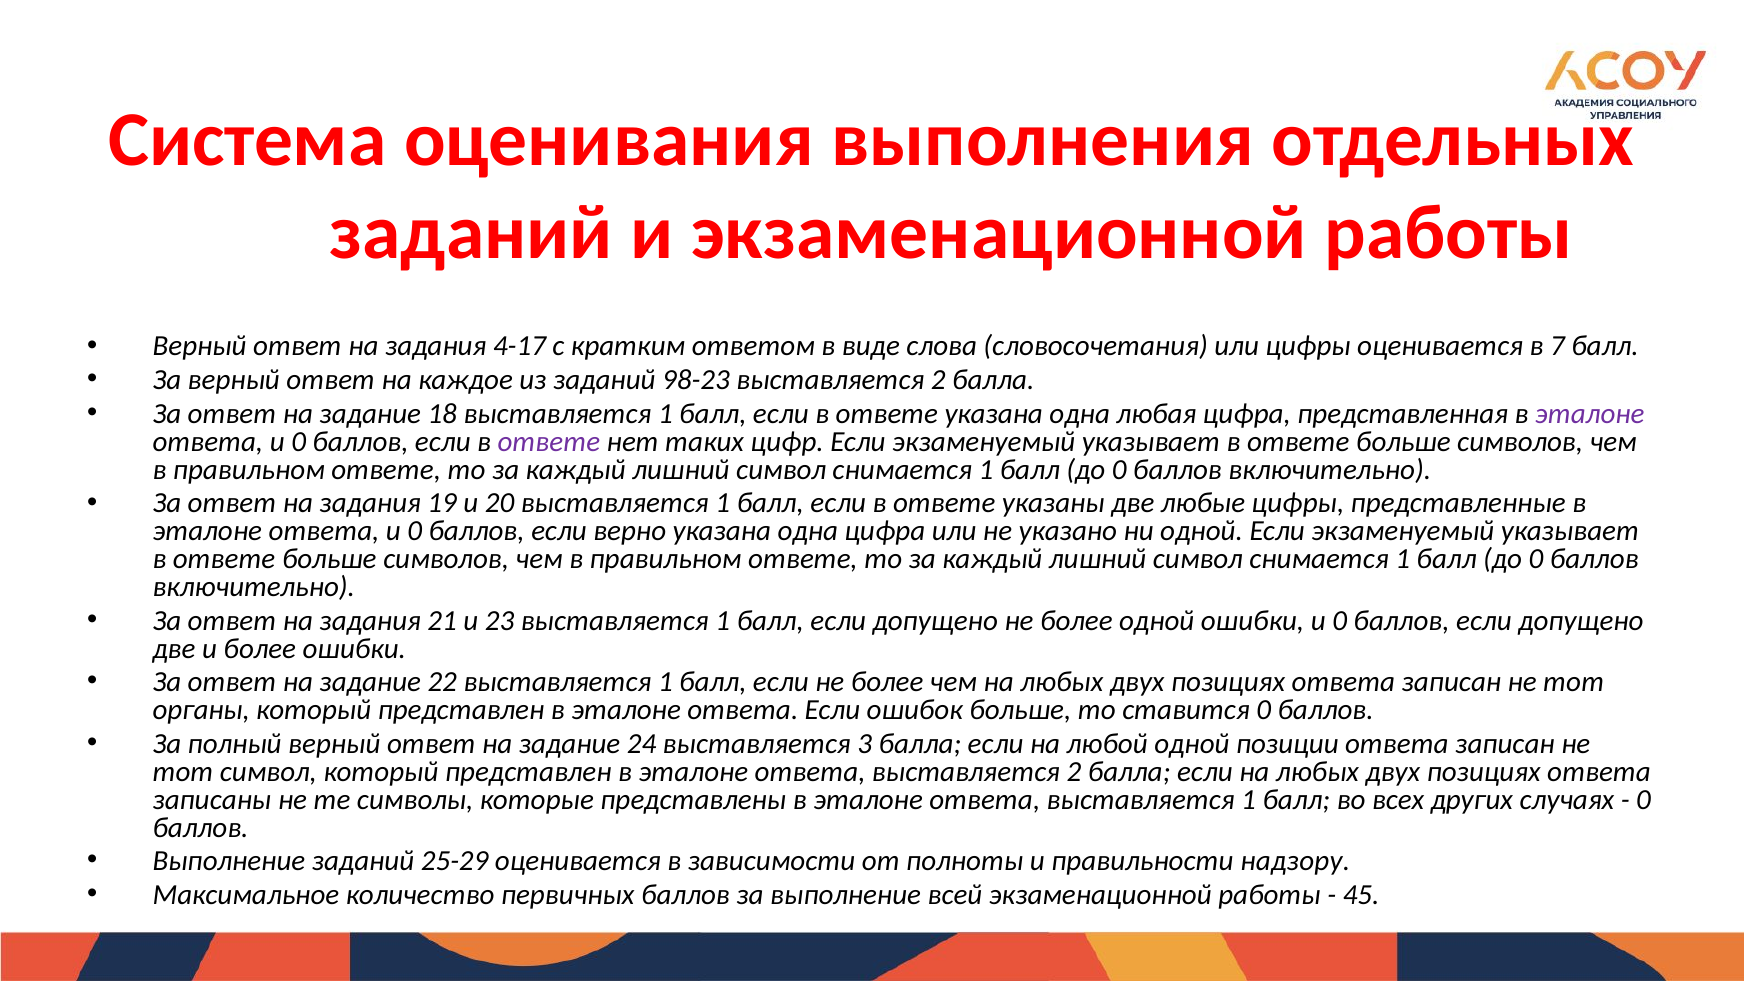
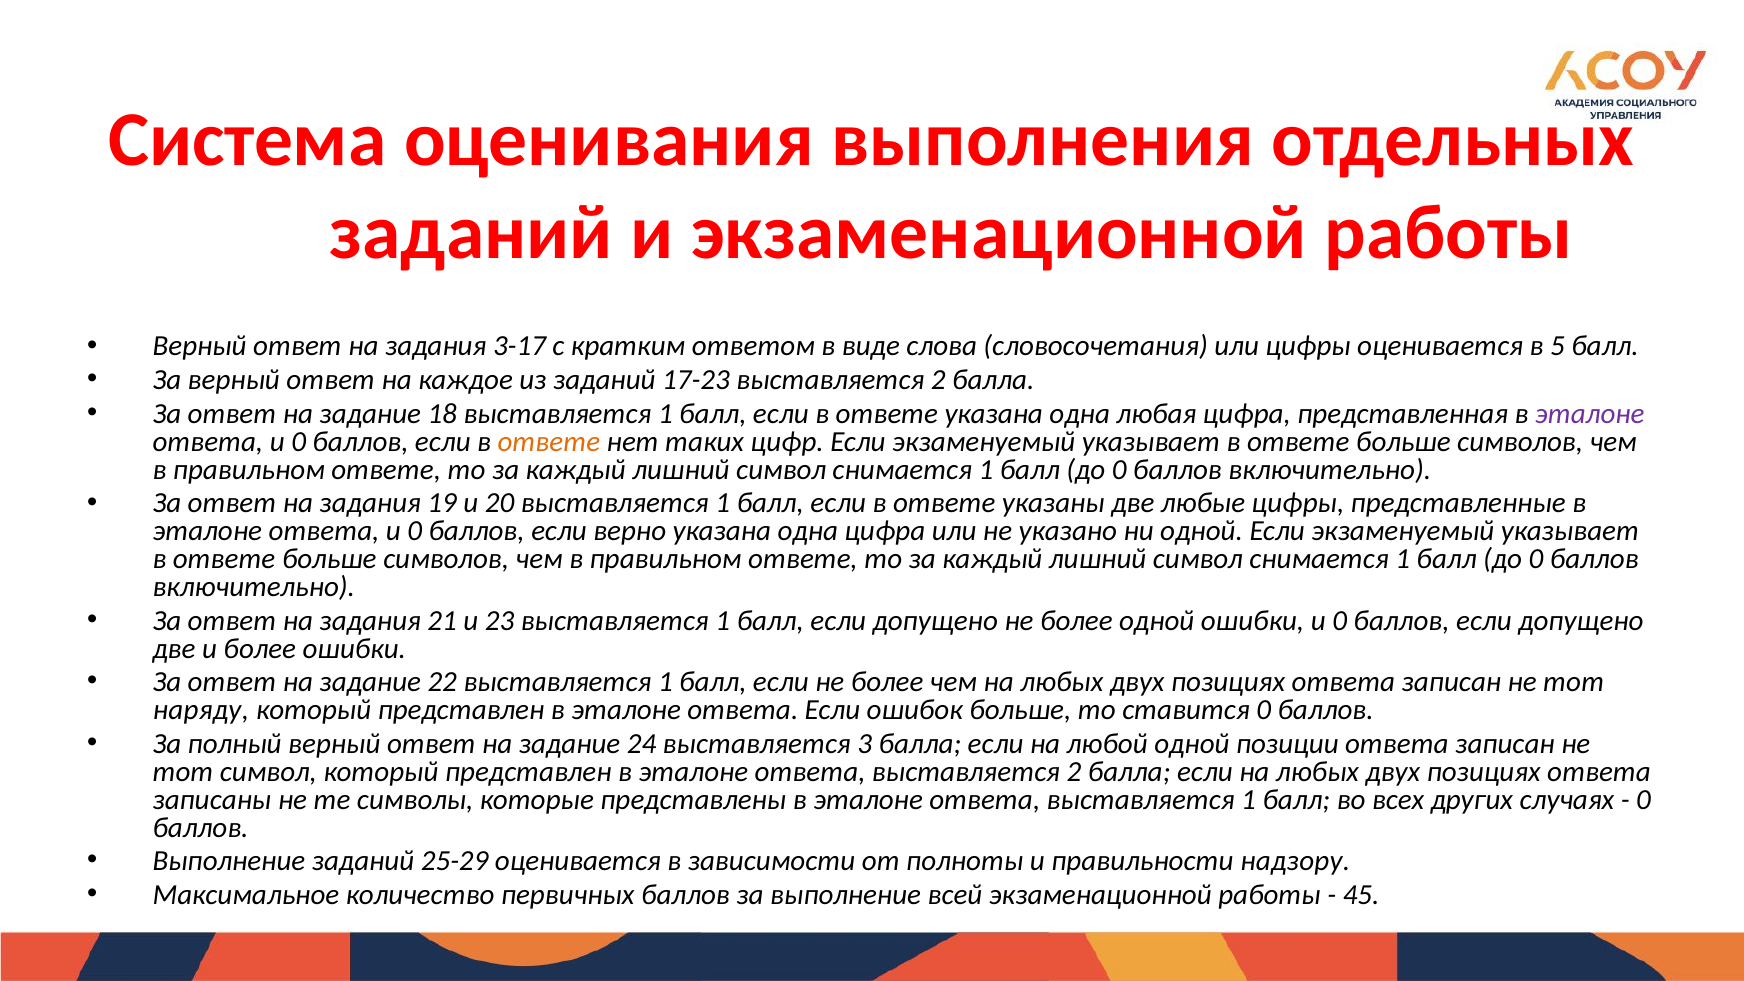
4-17: 4-17 -> 3-17 (520, 346)
7: 7 -> 5 (1558, 346)
98-23: 98-23 -> 17-23 (696, 380)
ответе colour: purple -> orange (549, 442)
органы: органы -> наряду (201, 710)
